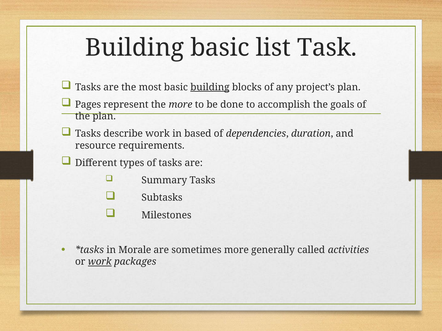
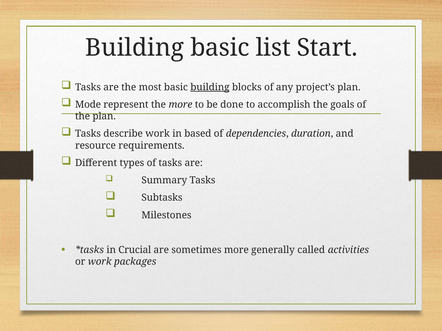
Task: Task -> Start (327, 48)
Pages: Pages -> Mode (88, 105)
Morale: Morale -> Crucial (135, 250)
work underline: present -> none (100, 262)
